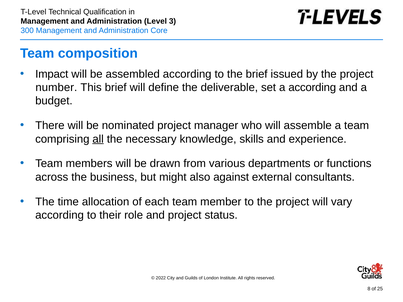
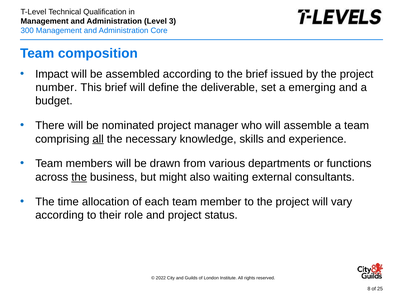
a according: according -> emerging (312, 88)
the underline: none -> present (79, 177)
against: against -> waiting (231, 177)
